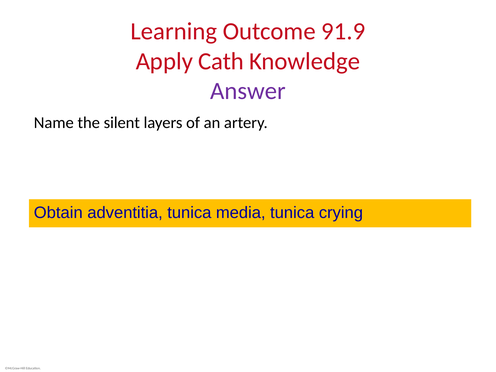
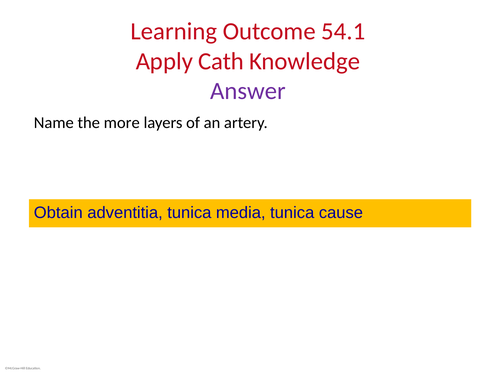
91.9: 91.9 -> 54.1 (343, 31)
silent: silent -> more (122, 123)
crying: crying -> cause (341, 213)
